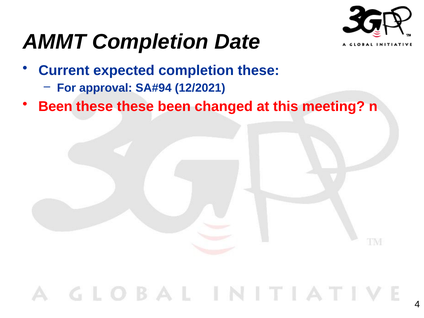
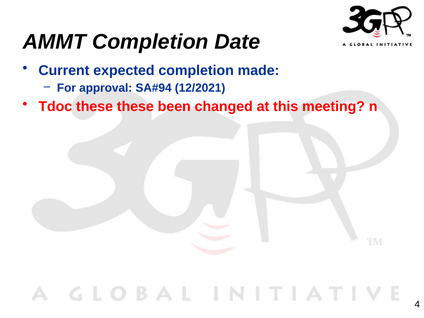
completion these: these -> made (259, 70)
Been: Been -> Tdoc (55, 107)
